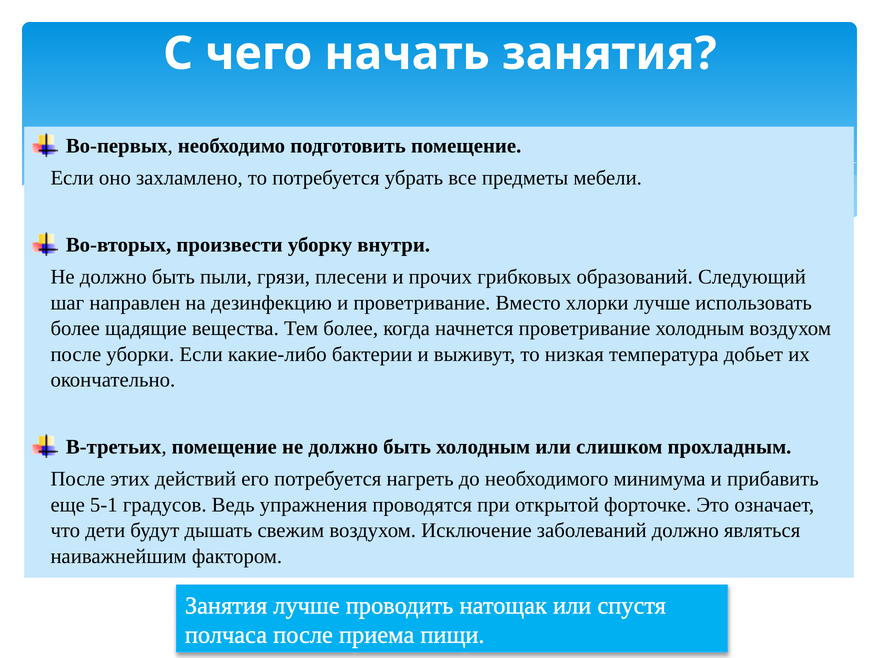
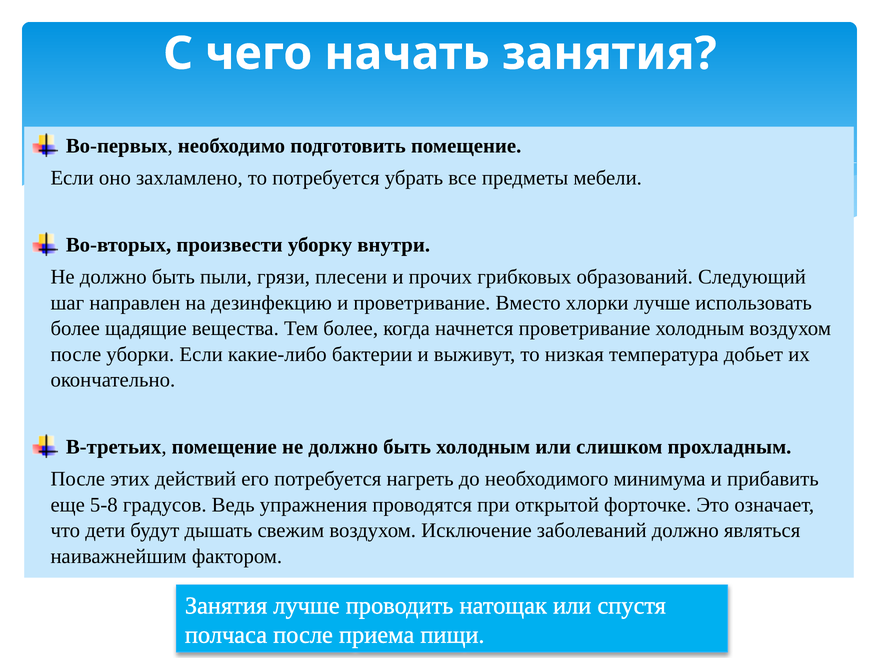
5-1: 5-1 -> 5-8 (104, 505)
